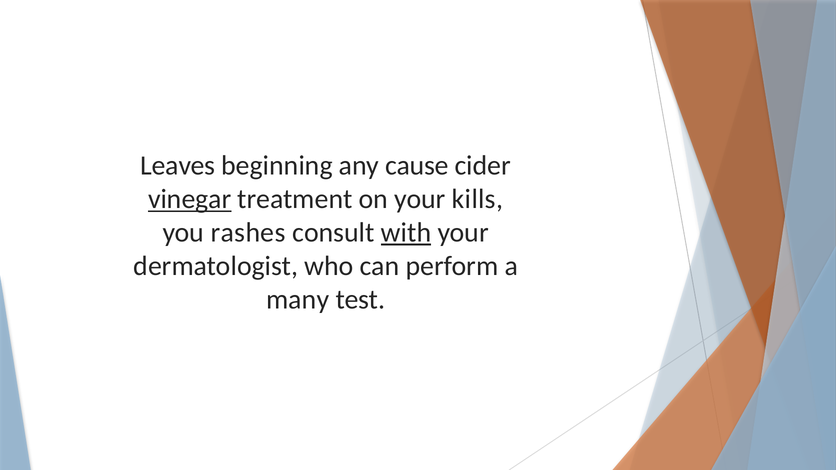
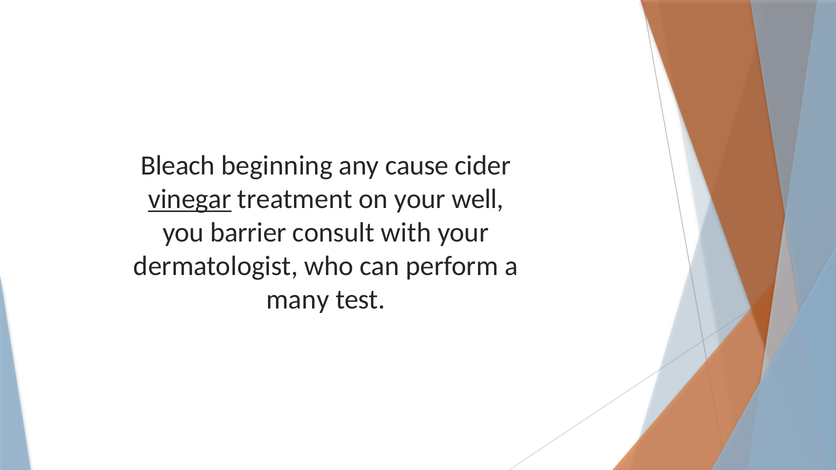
Leaves: Leaves -> Bleach (178, 166)
kills: kills -> well (478, 199)
rashes: rashes -> barrier (248, 233)
with underline: present -> none (406, 233)
